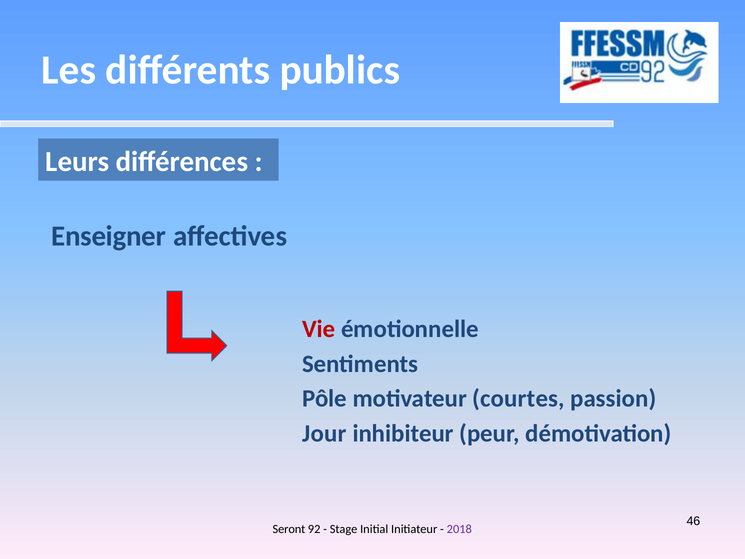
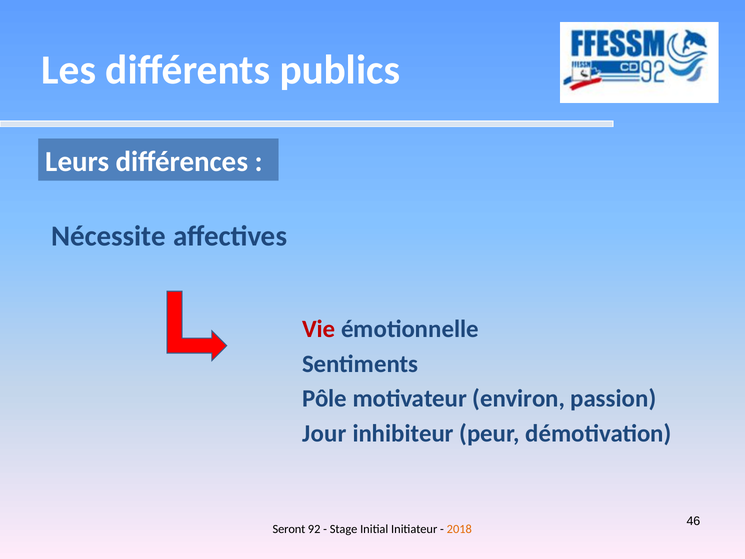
Enseigner: Enseigner -> Nécessite (108, 236)
courtes: courtes -> environ (519, 399)
2018 colour: purple -> orange (459, 529)
